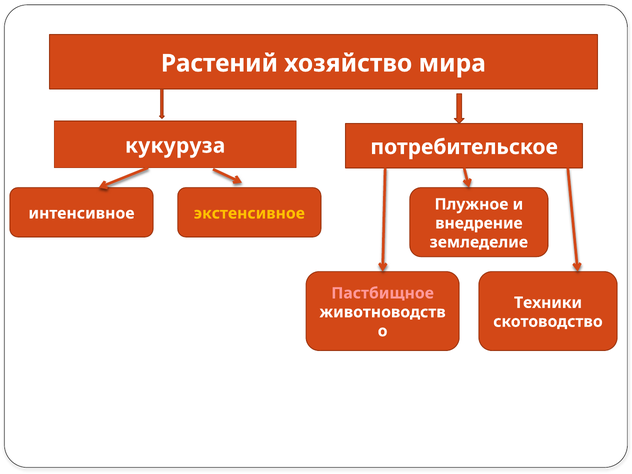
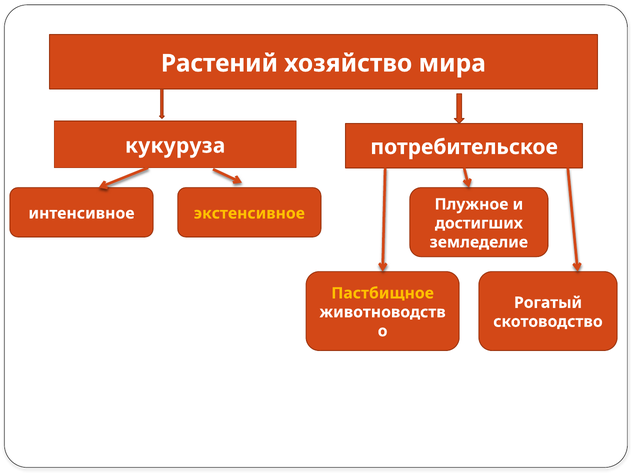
внедрение: внедрение -> достигших (479, 223)
Пастбищное colour: pink -> yellow (383, 293)
Техники: Техники -> Рогатый (548, 303)
